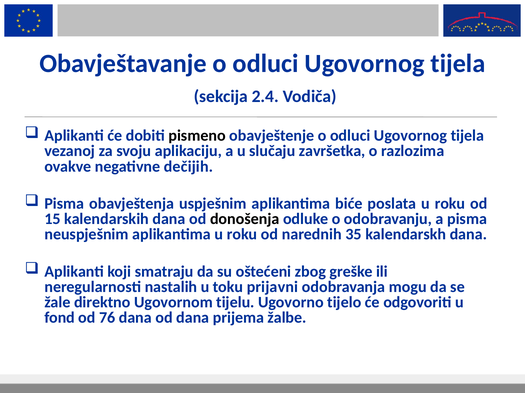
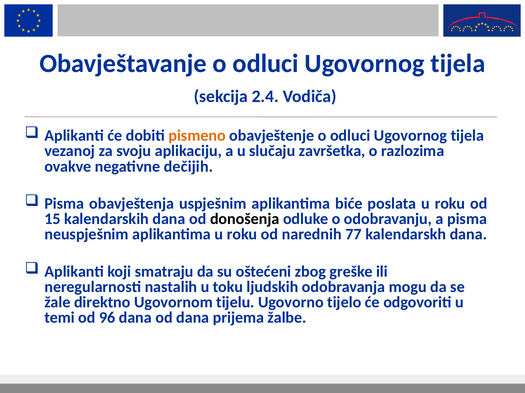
pismeno colour: black -> orange (197, 136)
35: 35 -> 77 (354, 235)
prijavni: prijavni -> ljudskih (272, 287)
fond: fond -> temi (60, 318)
76: 76 -> 96 (107, 318)
